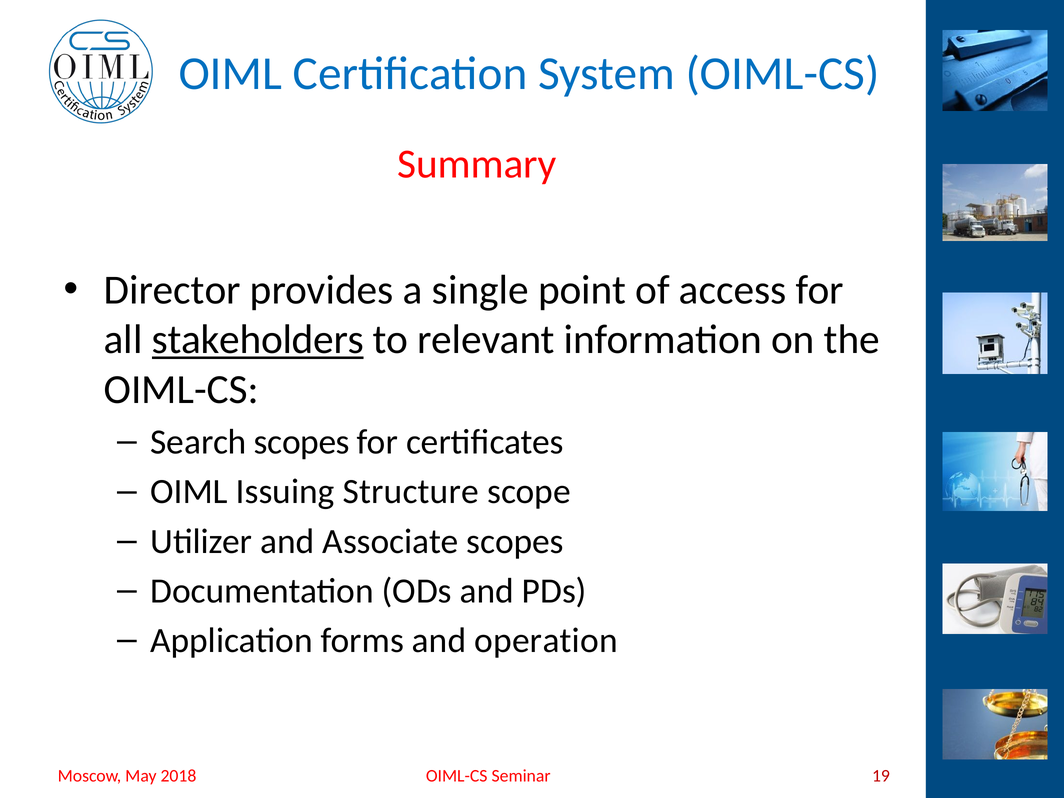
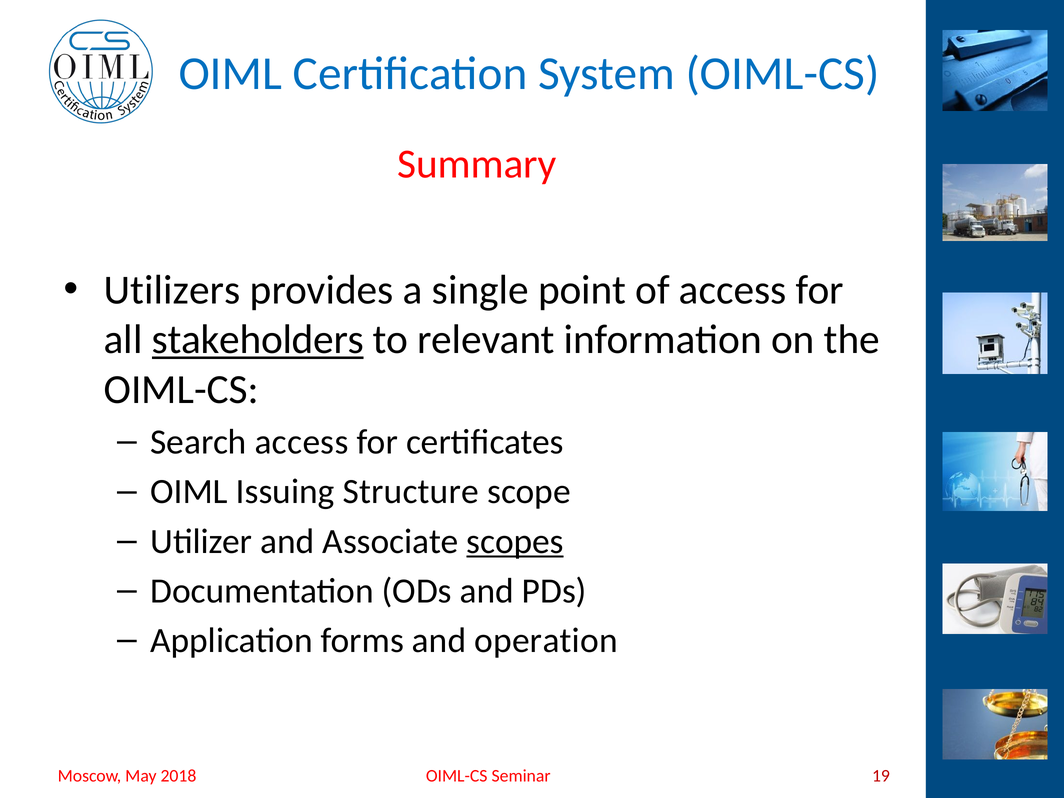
Director: Director -> Utilizers (172, 290)
Search scopes: scopes -> access (302, 442)
scopes underline: none -> present (515, 541)
